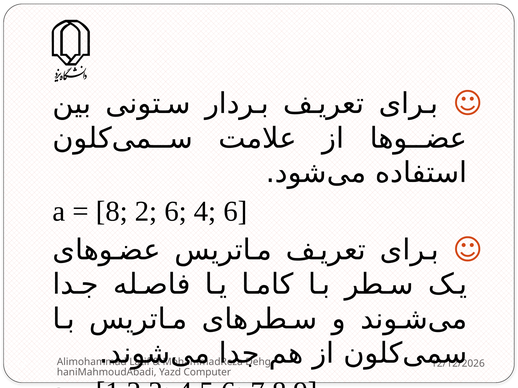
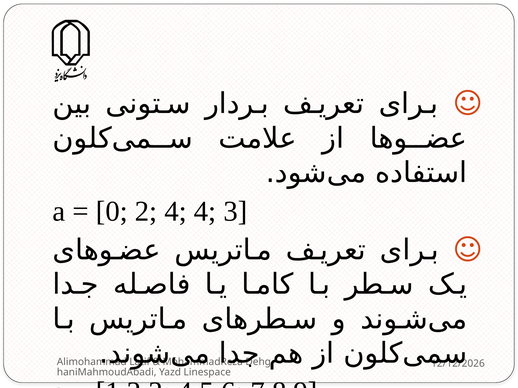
8: 8 -> 0 (112, 212)
2 6: 6 -> 4 (176, 212)
4 6: 6 -> 3 (235, 212)
Computer: Computer -> Linespace (207, 373)
